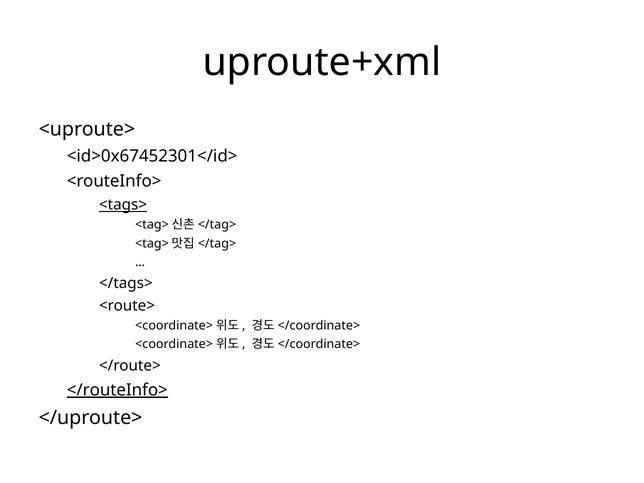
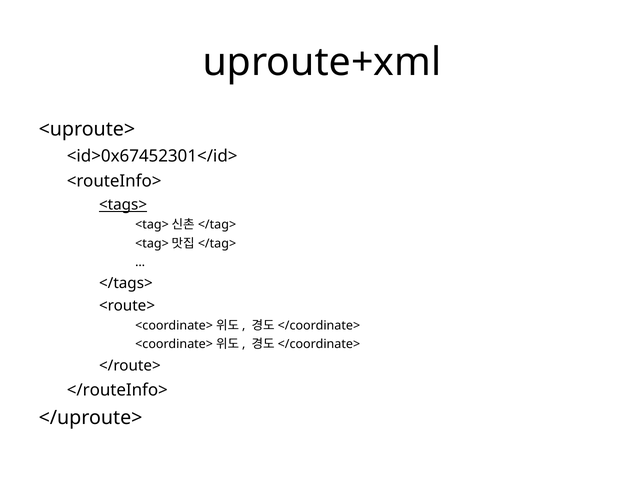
</routeInfo> underline: present -> none (117, 390)
